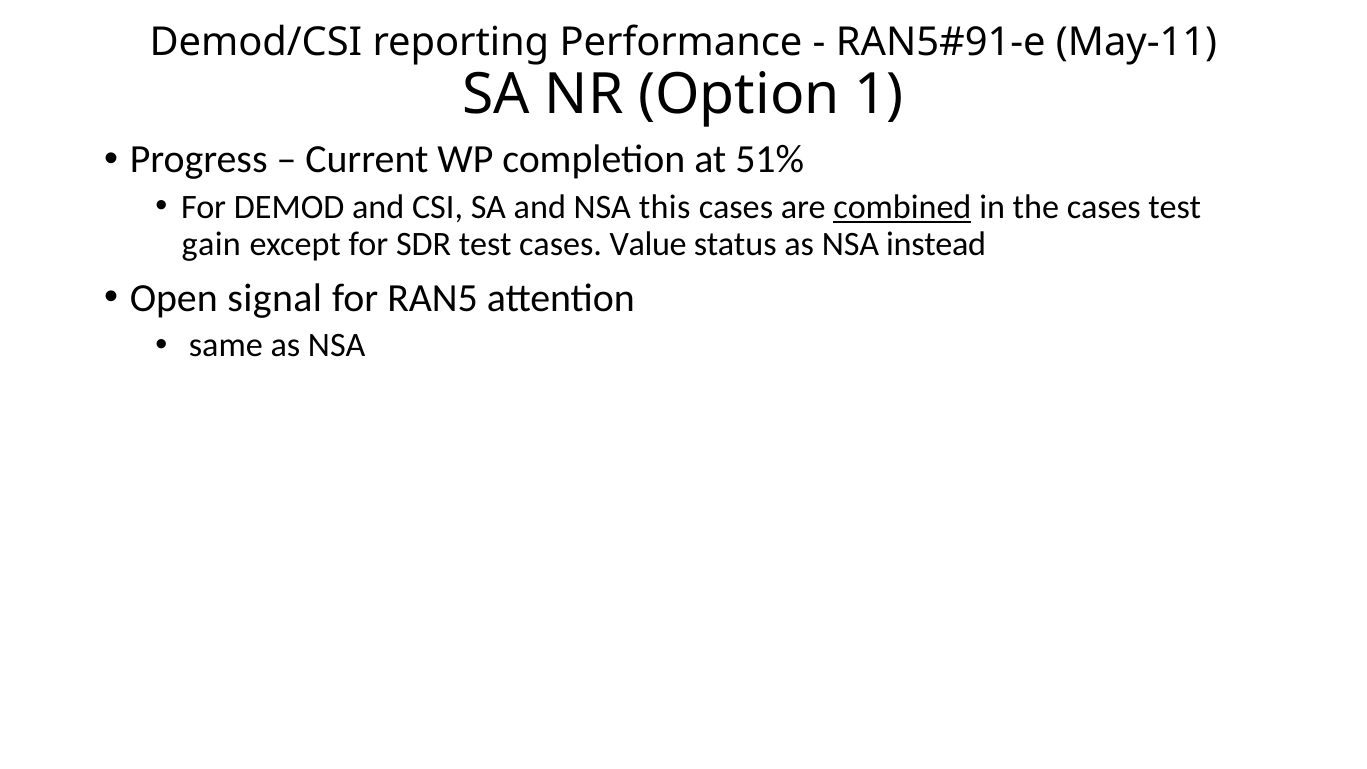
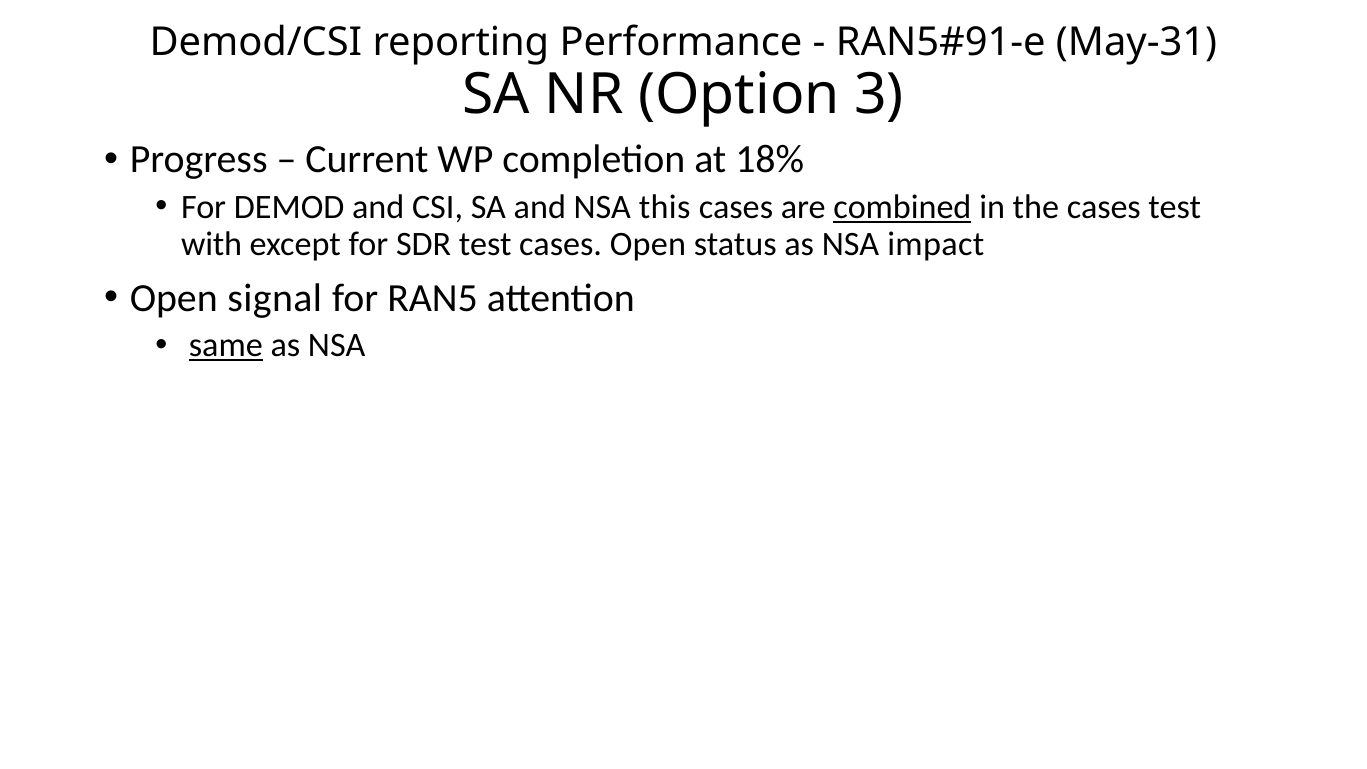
May-11: May-11 -> May-31 (1137, 42)
1: 1 -> 3 (879, 94)
51%: 51% -> 18% (770, 160)
gain: gain -> with (212, 244)
cases Value: Value -> Open (648, 244)
instead: instead -> impact (936, 244)
same underline: none -> present (226, 345)
